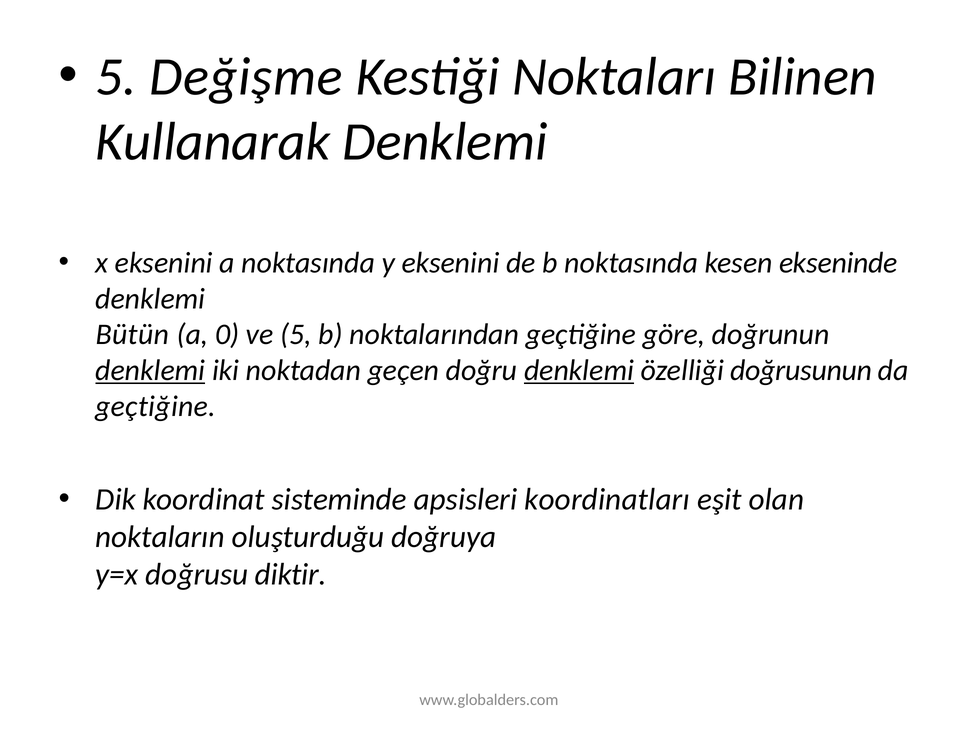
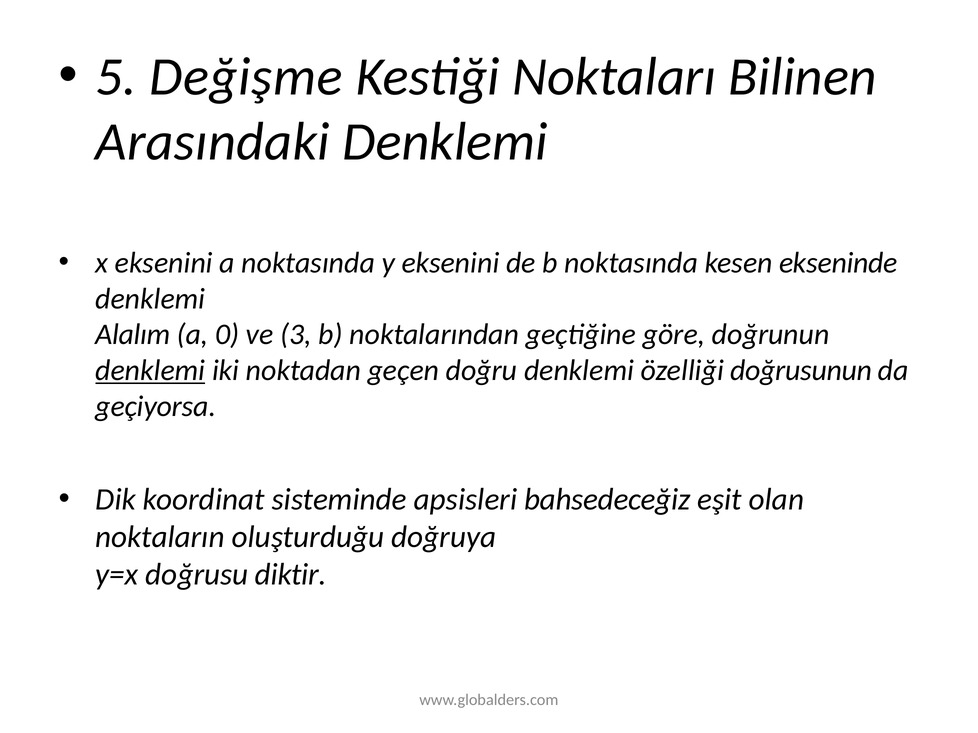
Kullanarak: Kullanarak -> Arasındaki (213, 142)
Bütün: Bütün -> Alalım (133, 335)
ve 5: 5 -> 3 (296, 335)
denklemi underline: present -> none (579, 371)
geçtiğine: geçtiğine -> geçiyorsa (156, 406)
koordinatları: koordinatları -> bahsedeceğiz (607, 500)
